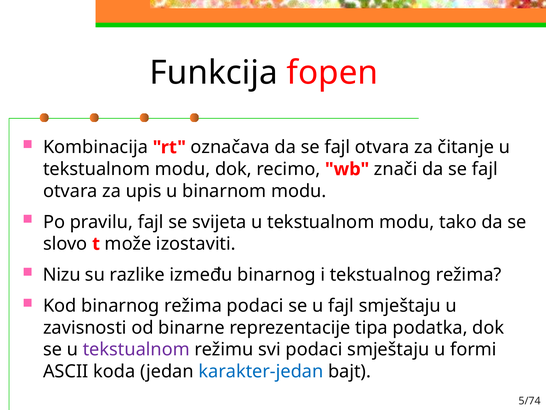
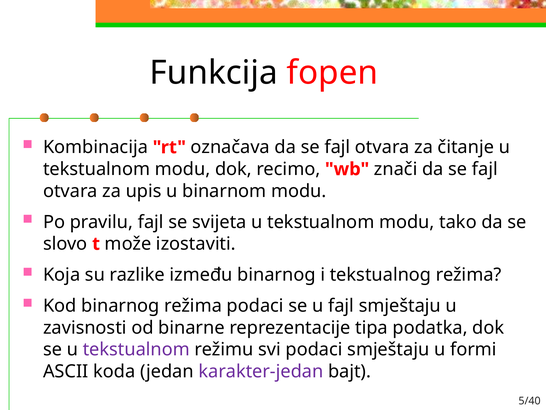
Nizu: Nizu -> Koja (62, 274)
karakter-jedan colour: blue -> purple (261, 371)
5/74: 5/74 -> 5/40 (530, 400)
